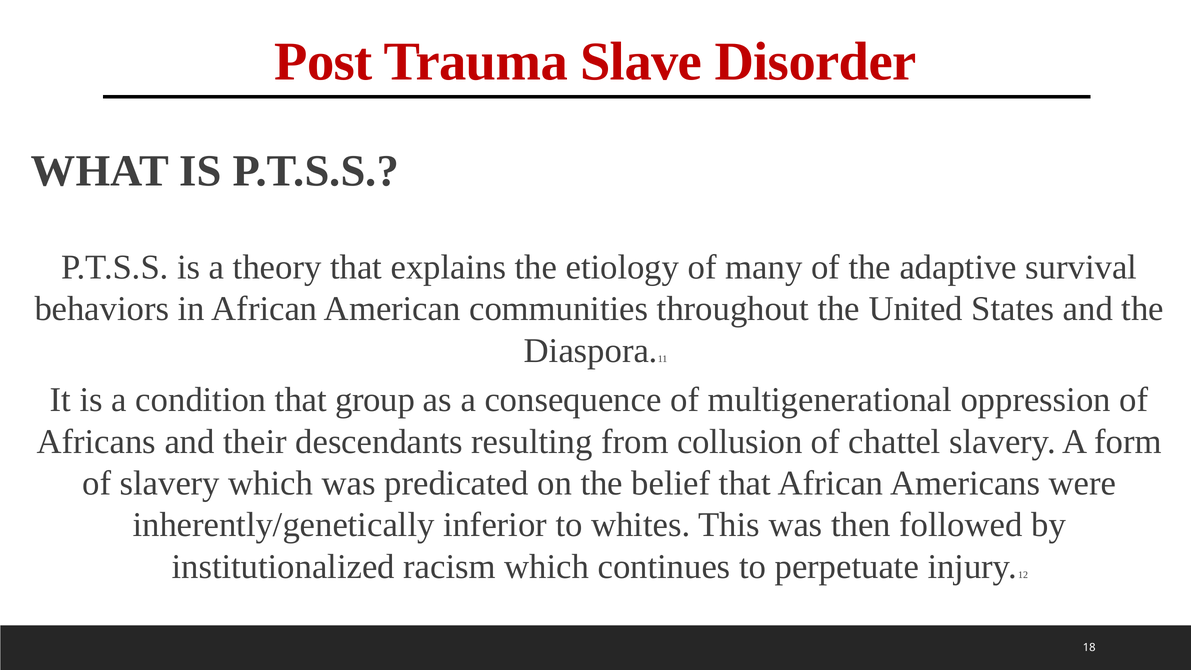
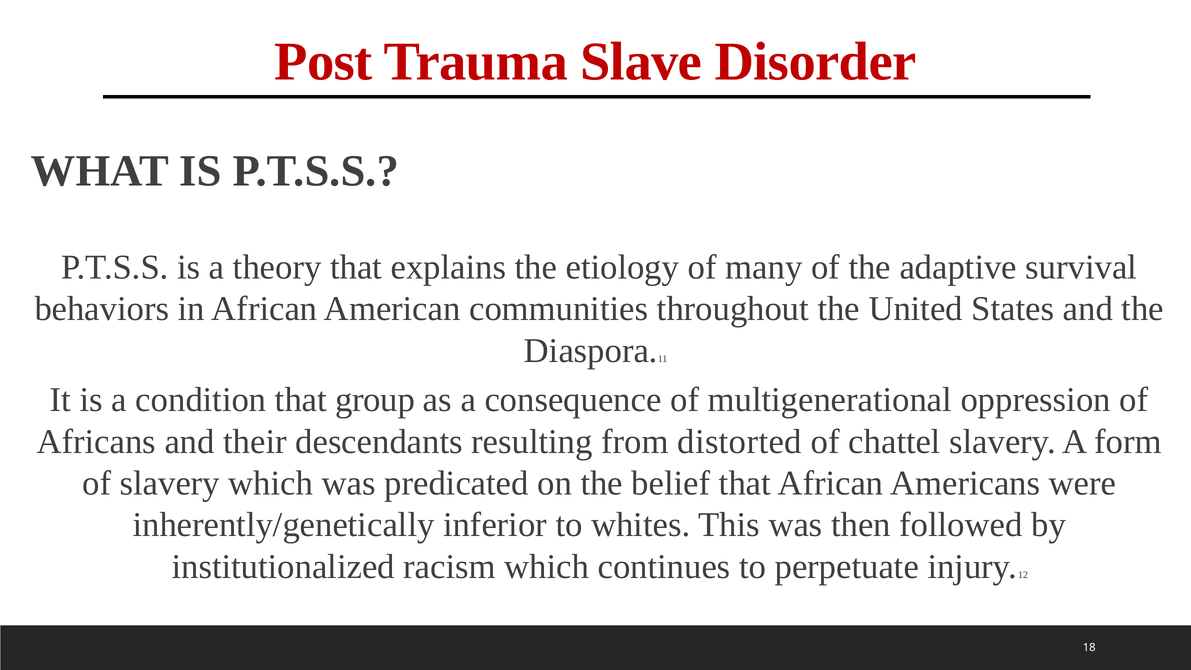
collusion: collusion -> distorted (740, 442)
